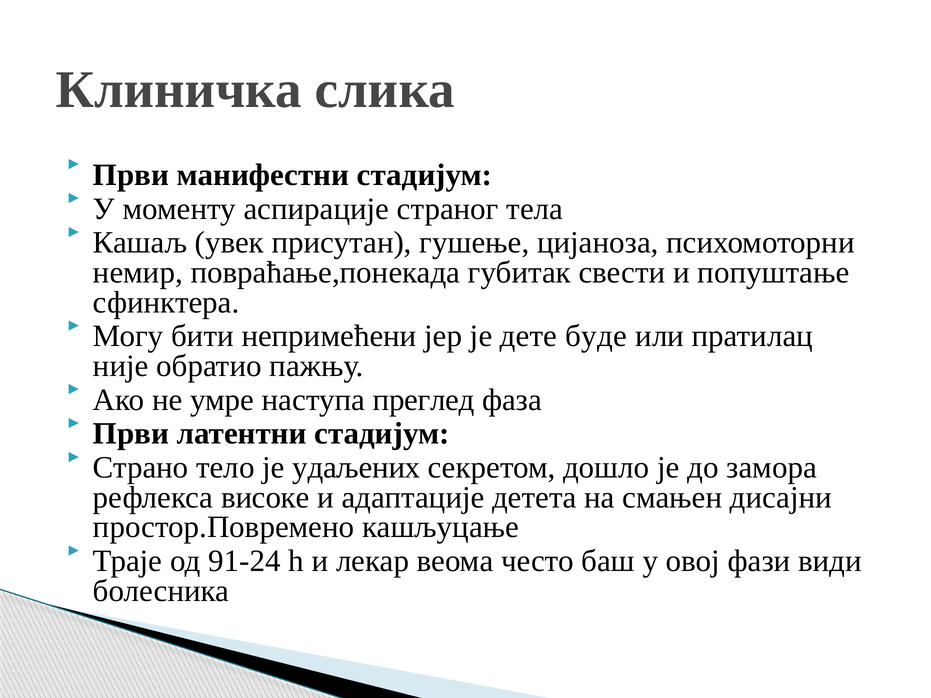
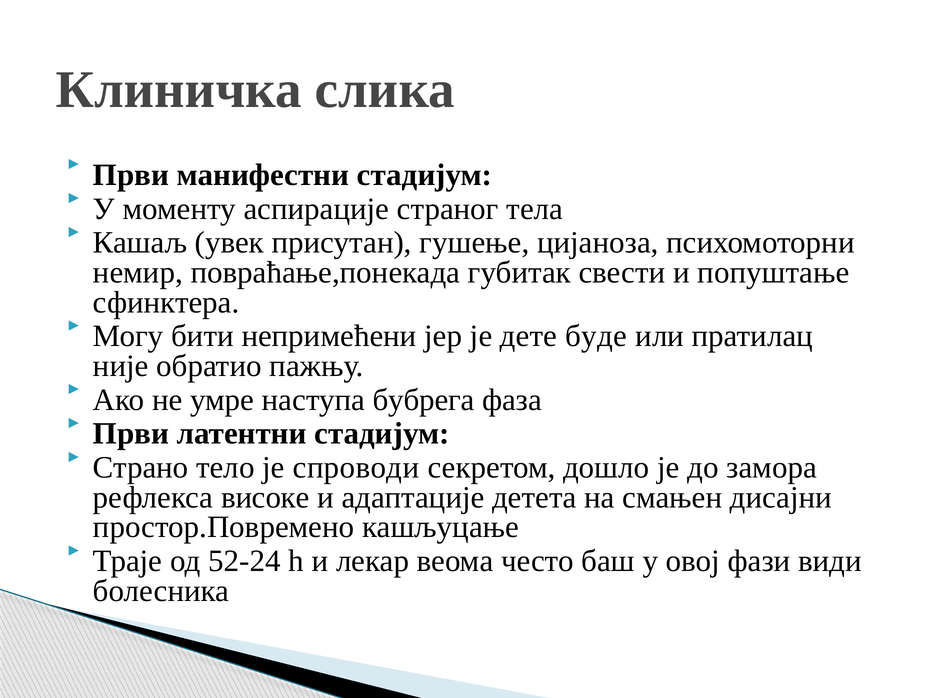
преглед: преглед -> бубрега (424, 400)
удаљених: удаљених -> спроводи (356, 468)
91-24: 91-24 -> 52-24 (244, 561)
